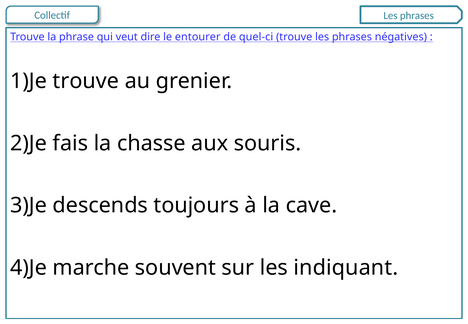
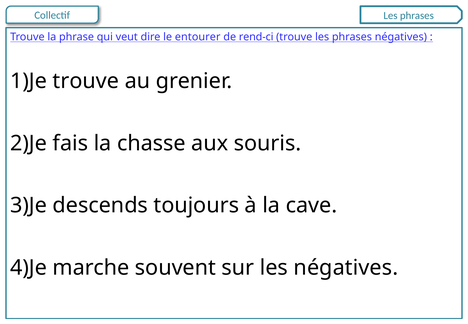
quel-ci: quel-ci -> rend-ci (256, 37)
les indiquant: indiquant -> négatives (346, 268)
